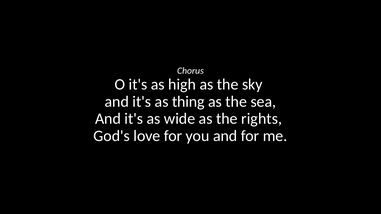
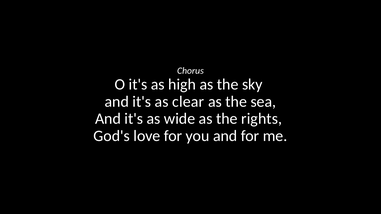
thing: thing -> clear (188, 102)
